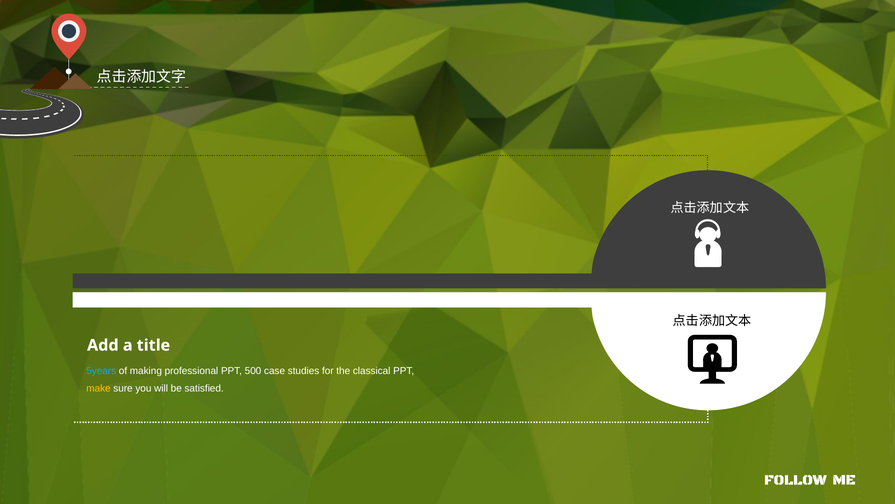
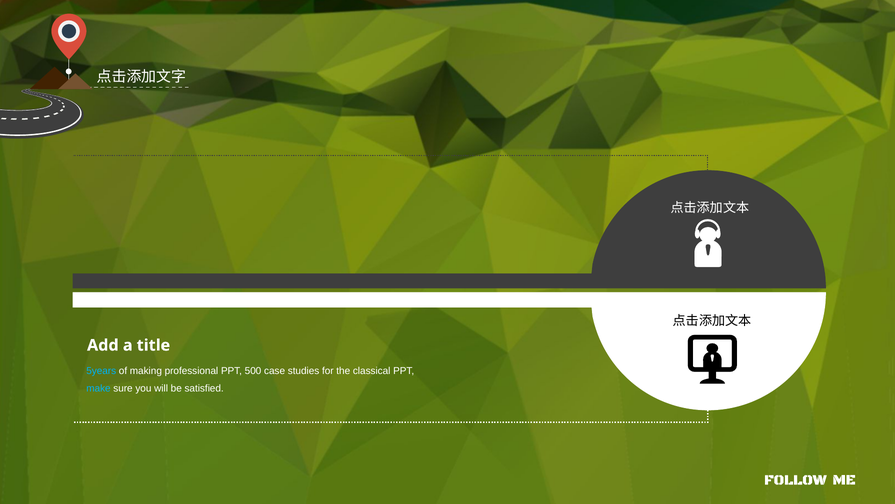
make colour: yellow -> light blue (98, 388)
